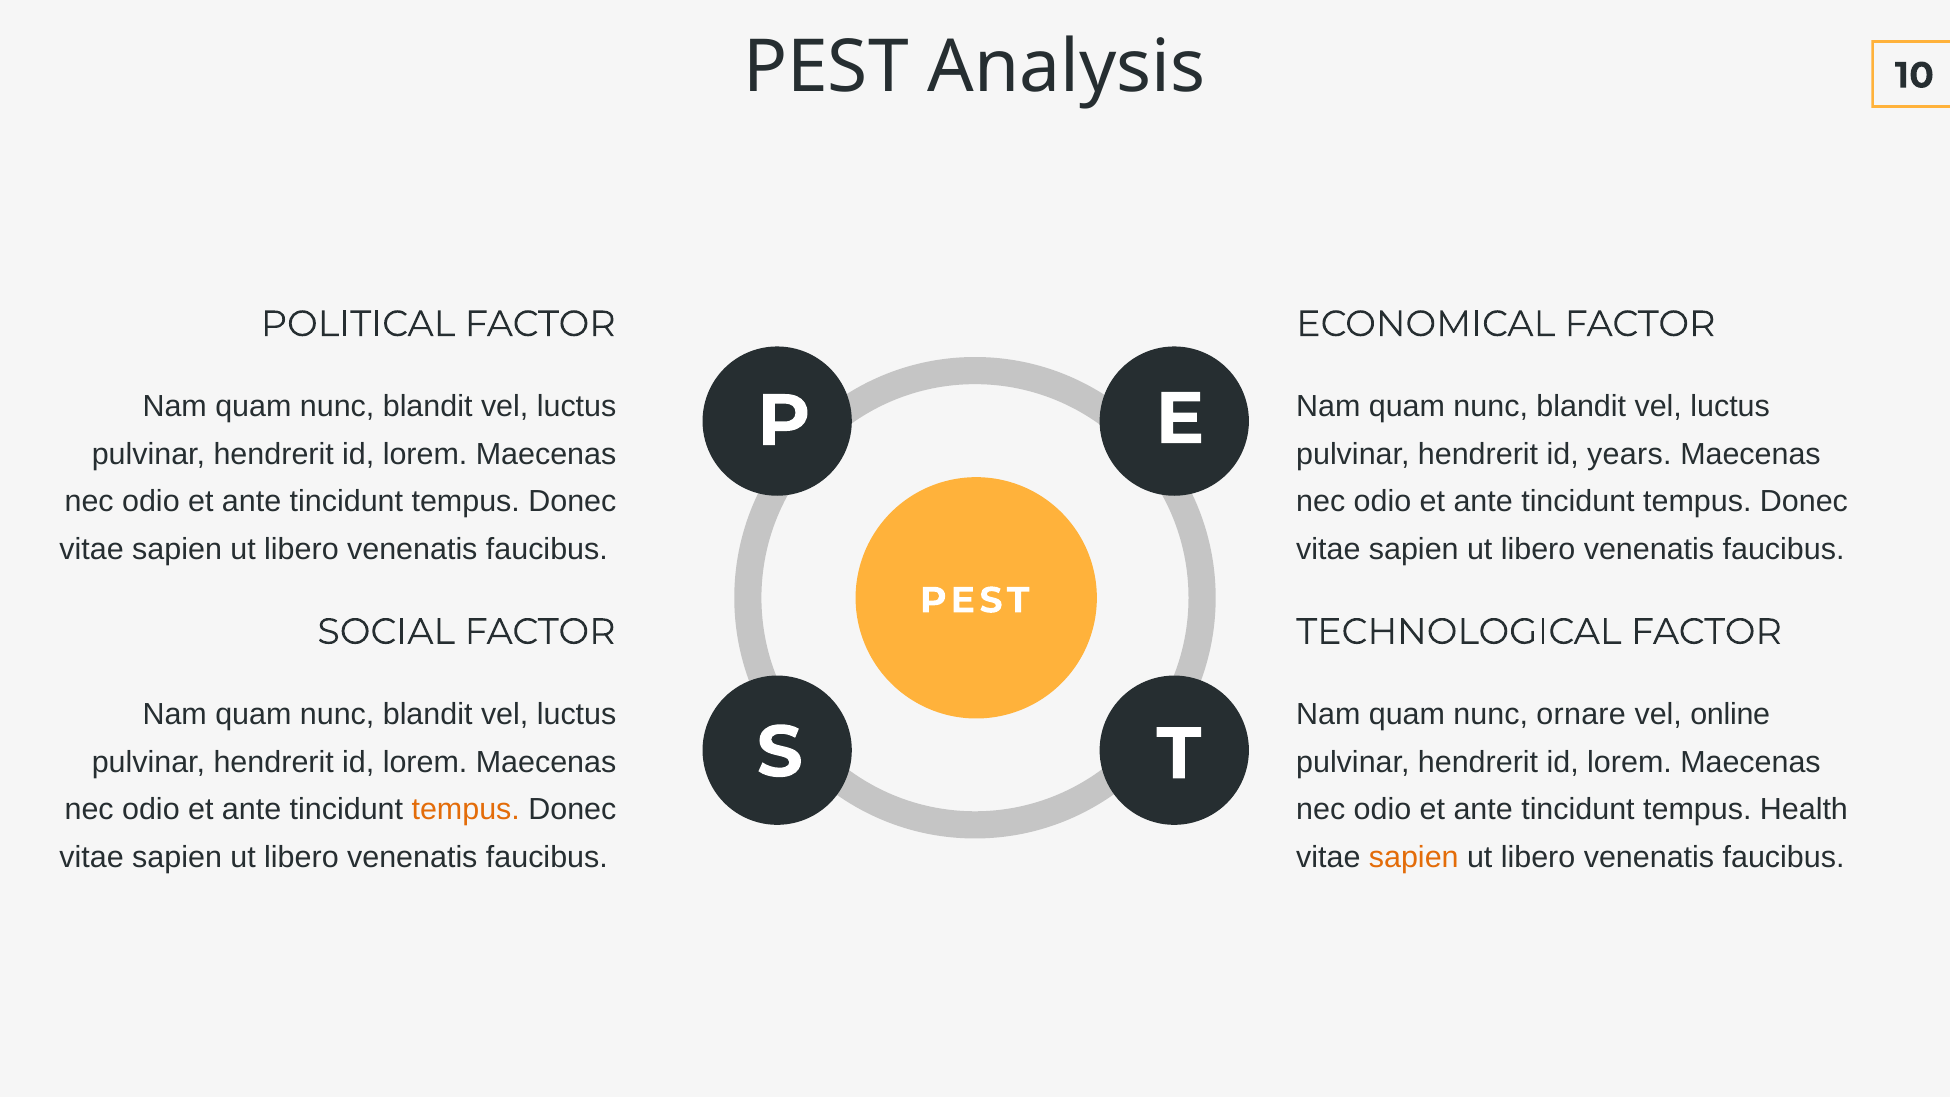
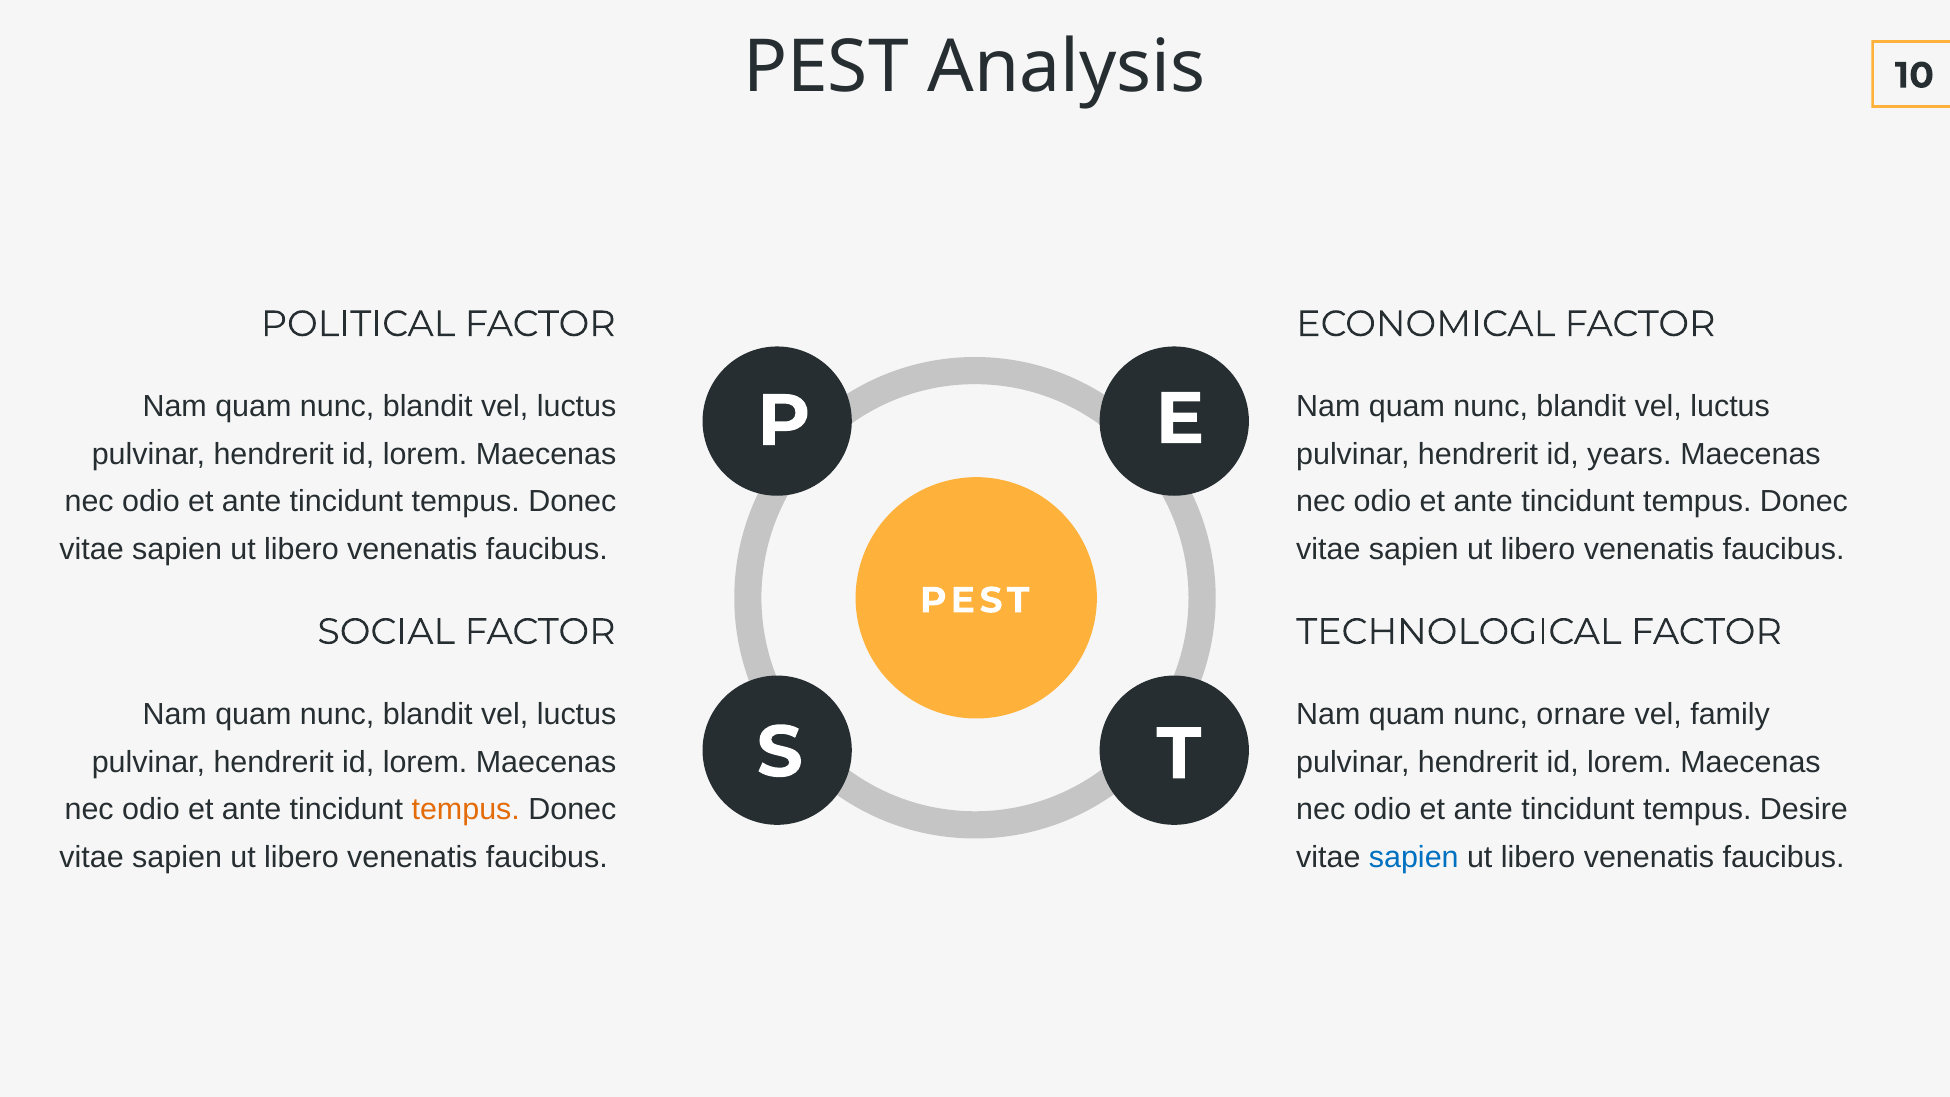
online: online -> family (1730, 714)
Health: Health -> Desire (1804, 809)
sapien colour: orange -> blue (1414, 857)
